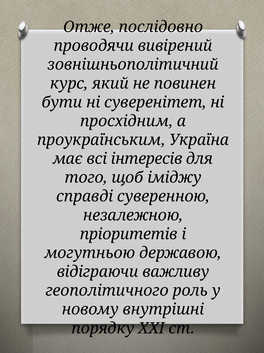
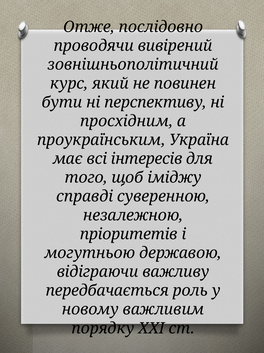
суверенітет: суверенітет -> перспективу (155, 102)
геополітичного: геополітичного -> передбачається (107, 290)
внутрішні: внутрішні -> важливим (163, 309)
